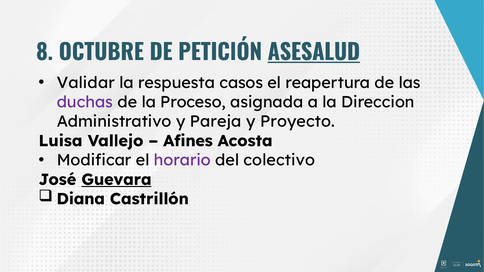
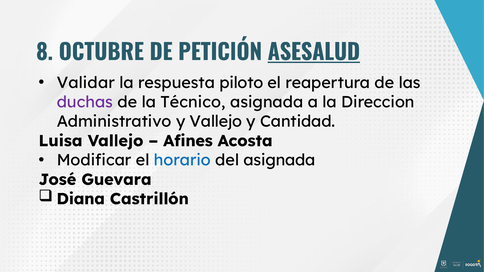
casos: casos -> piloto (241, 83)
Proceso: Proceso -> Técnico (193, 102)
y Pareja: Pareja -> Vallejo (216, 122)
Proyecto: Proyecto -> Cantidad (298, 122)
horario colour: purple -> blue (182, 160)
del colectivo: colectivo -> asignada (280, 160)
Guevara underline: present -> none (116, 180)
